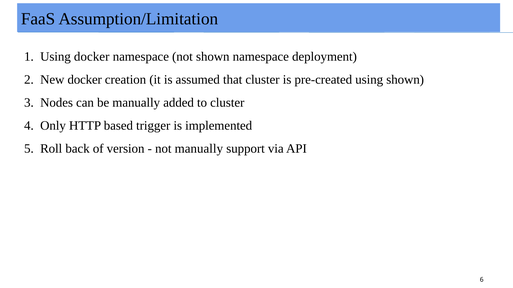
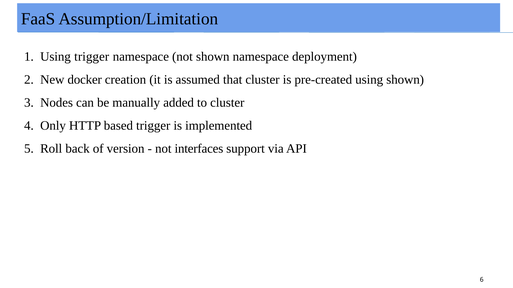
Using docker: docker -> trigger (92, 57)
not manually: manually -> interfaces (199, 149)
